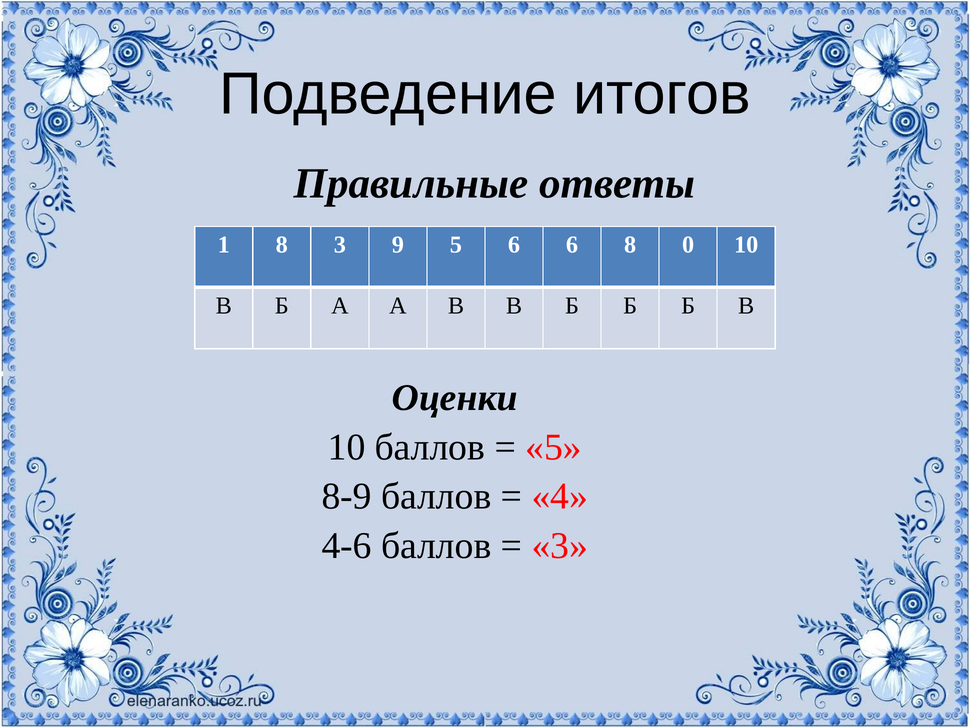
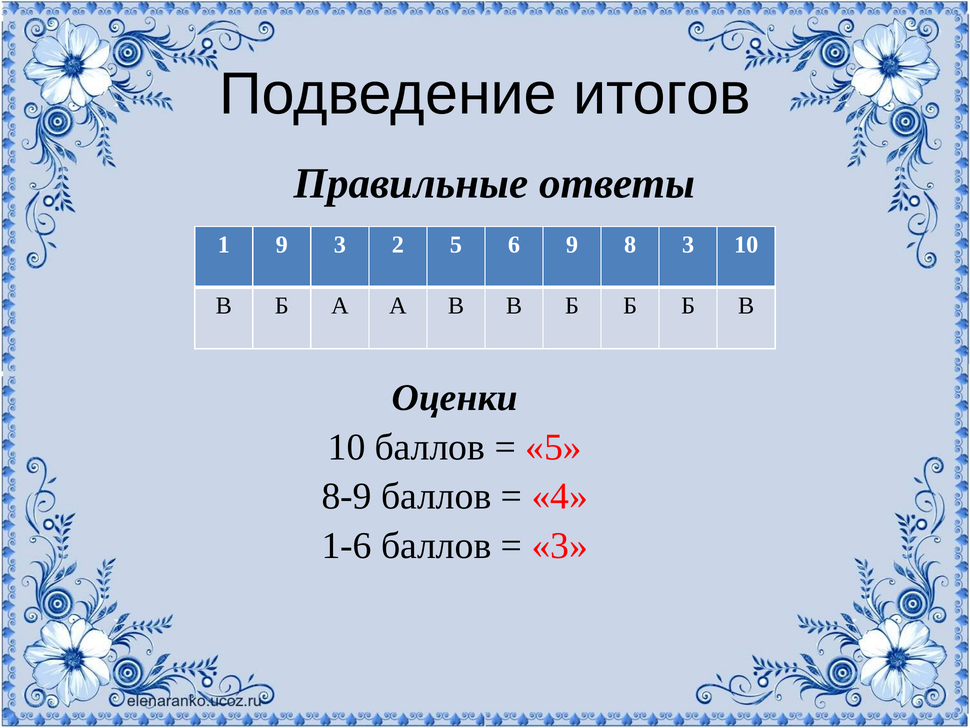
1 8: 8 -> 9 (282, 245)
9: 9 -> 2 (398, 245)
6 6: 6 -> 9 (572, 245)
8 0: 0 -> 3 (688, 245)
4-6: 4-6 -> 1-6 (347, 545)
